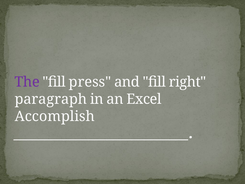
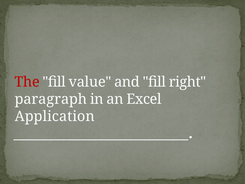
The colour: purple -> red (27, 82)
press: press -> value (90, 82)
Accomplish: Accomplish -> Application (55, 116)
